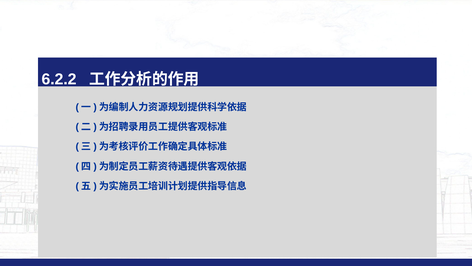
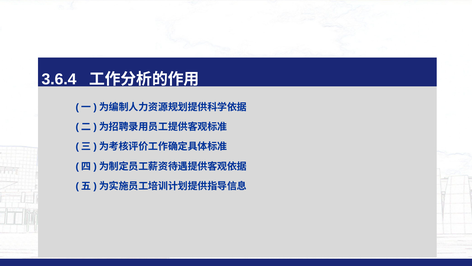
6.2.2: 6.2.2 -> 3.6.4 (59, 79)
